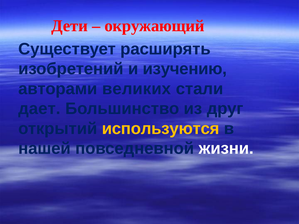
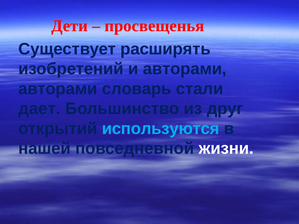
окружающий: окружающий -> просвещенья (154, 26)
и изучению: изучению -> авторами (185, 69)
великих: великих -> словарь (137, 89)
используются colour: yellow -> light blue (161, 129)
